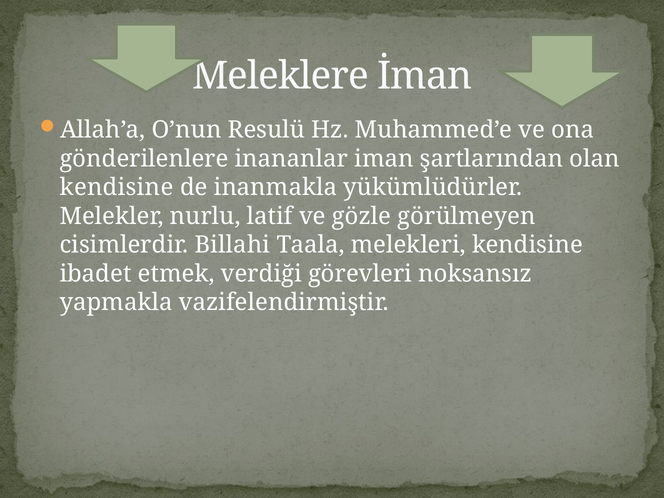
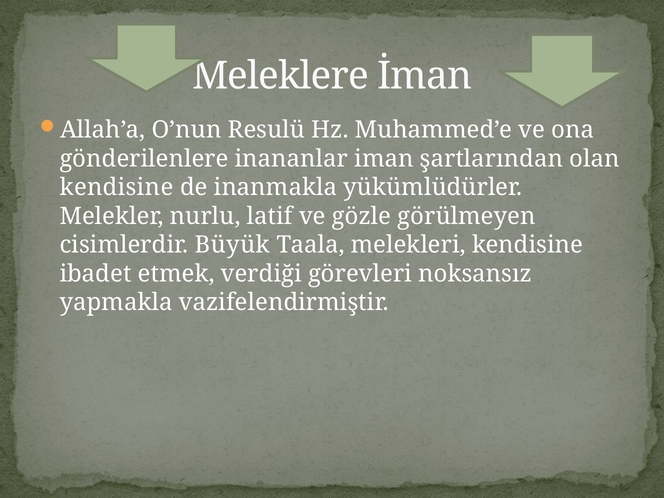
Billahi: Billahi -> Büyük (232, 245)
